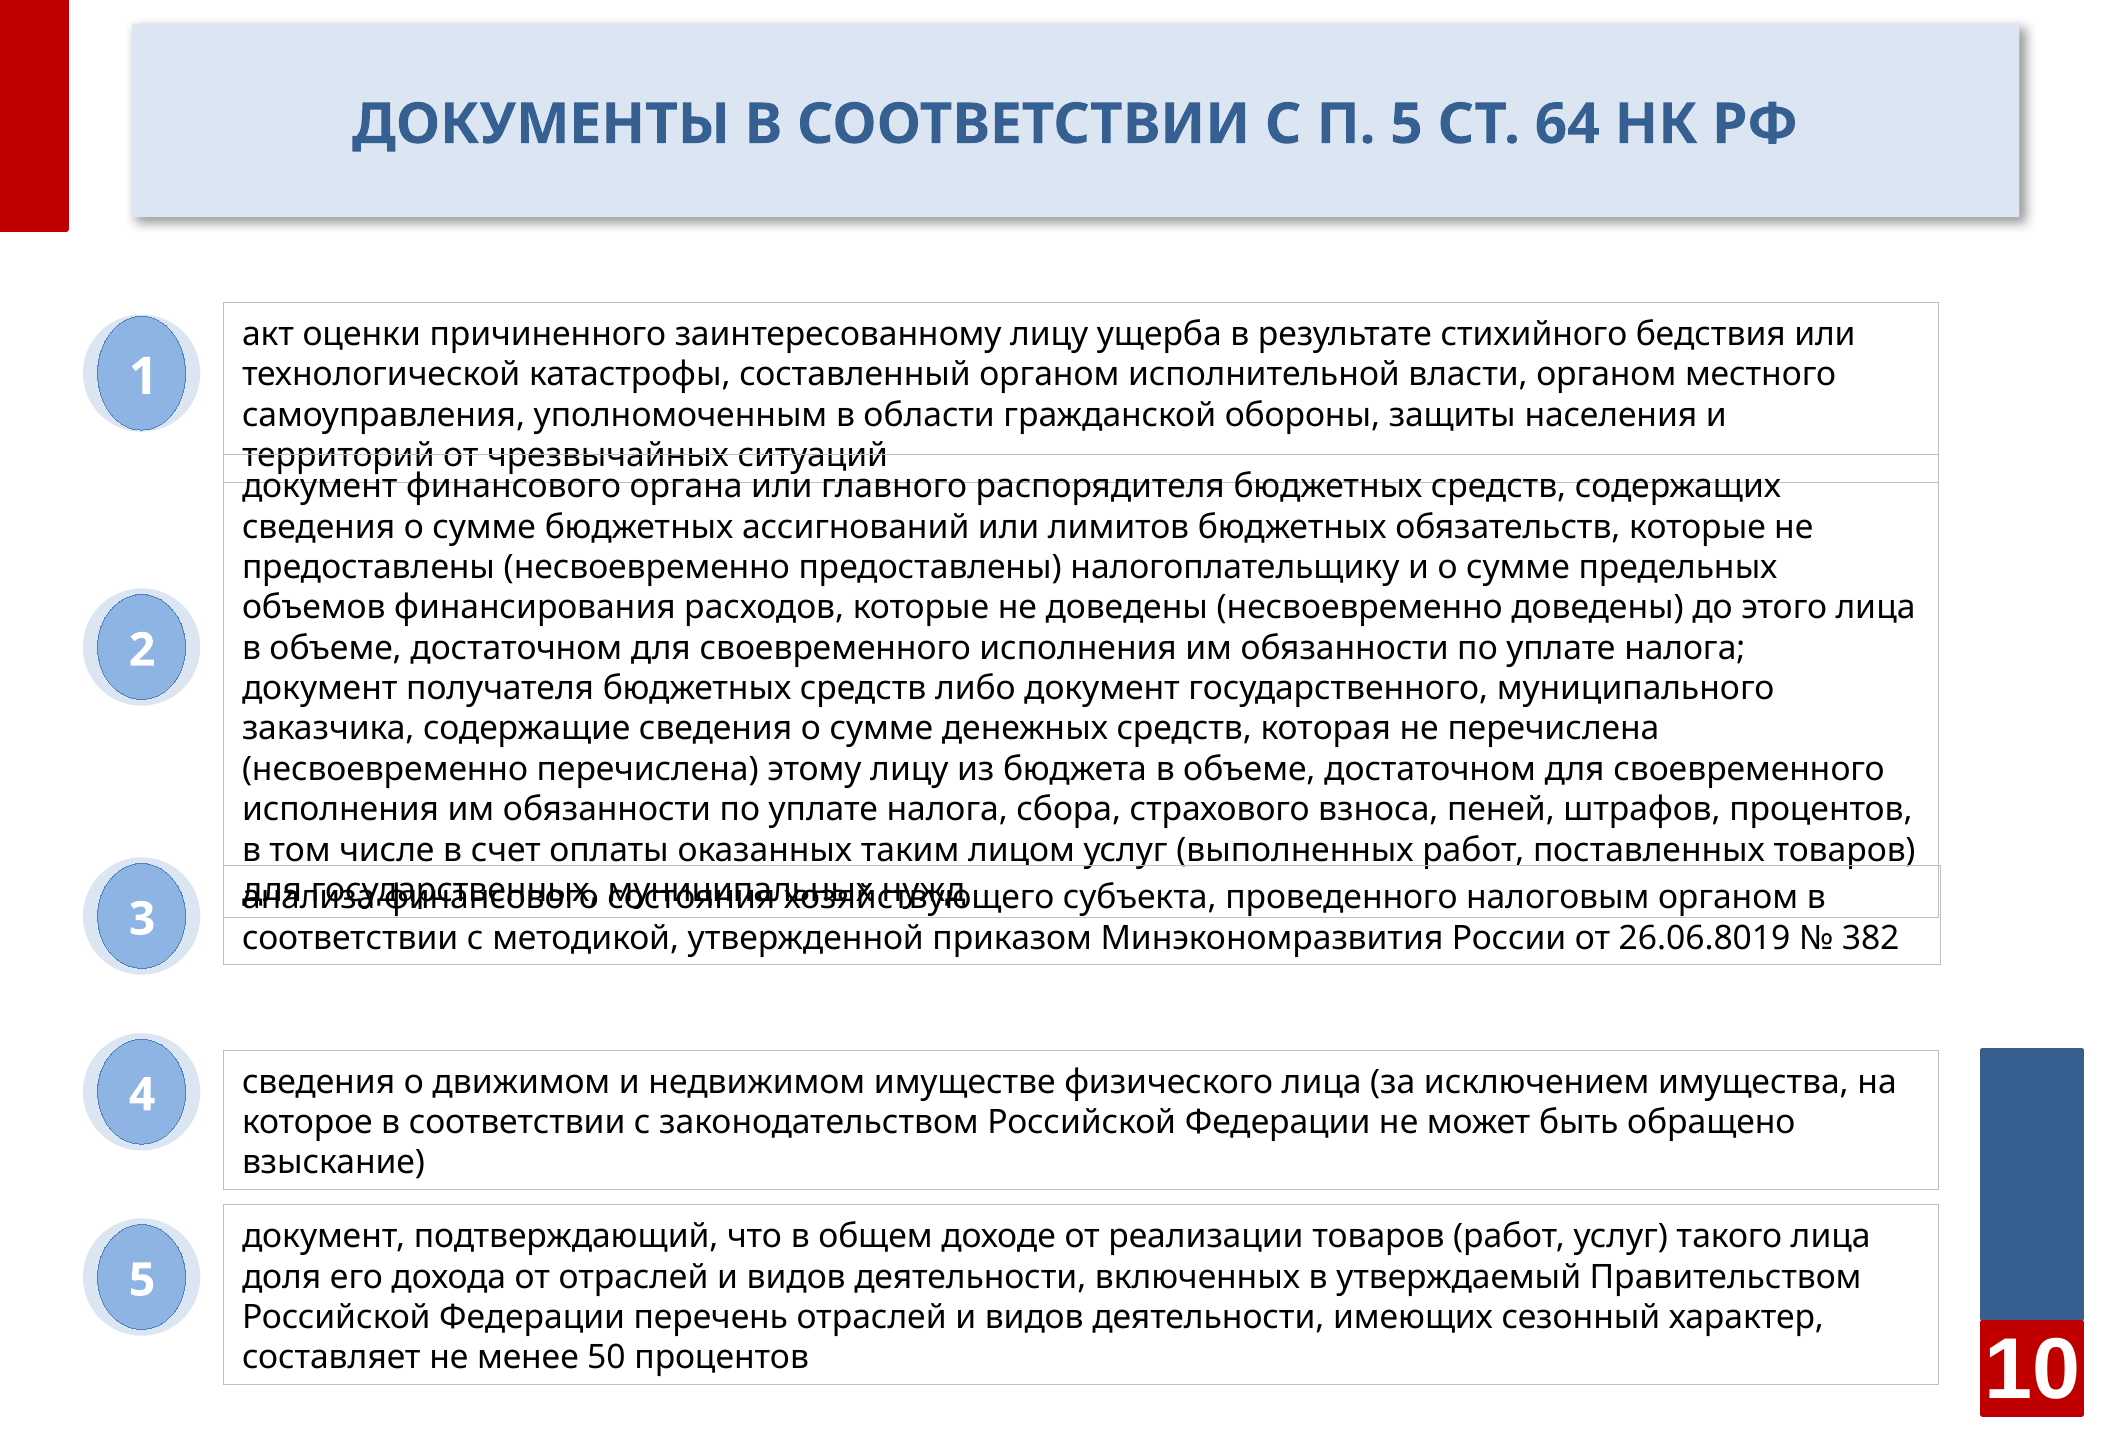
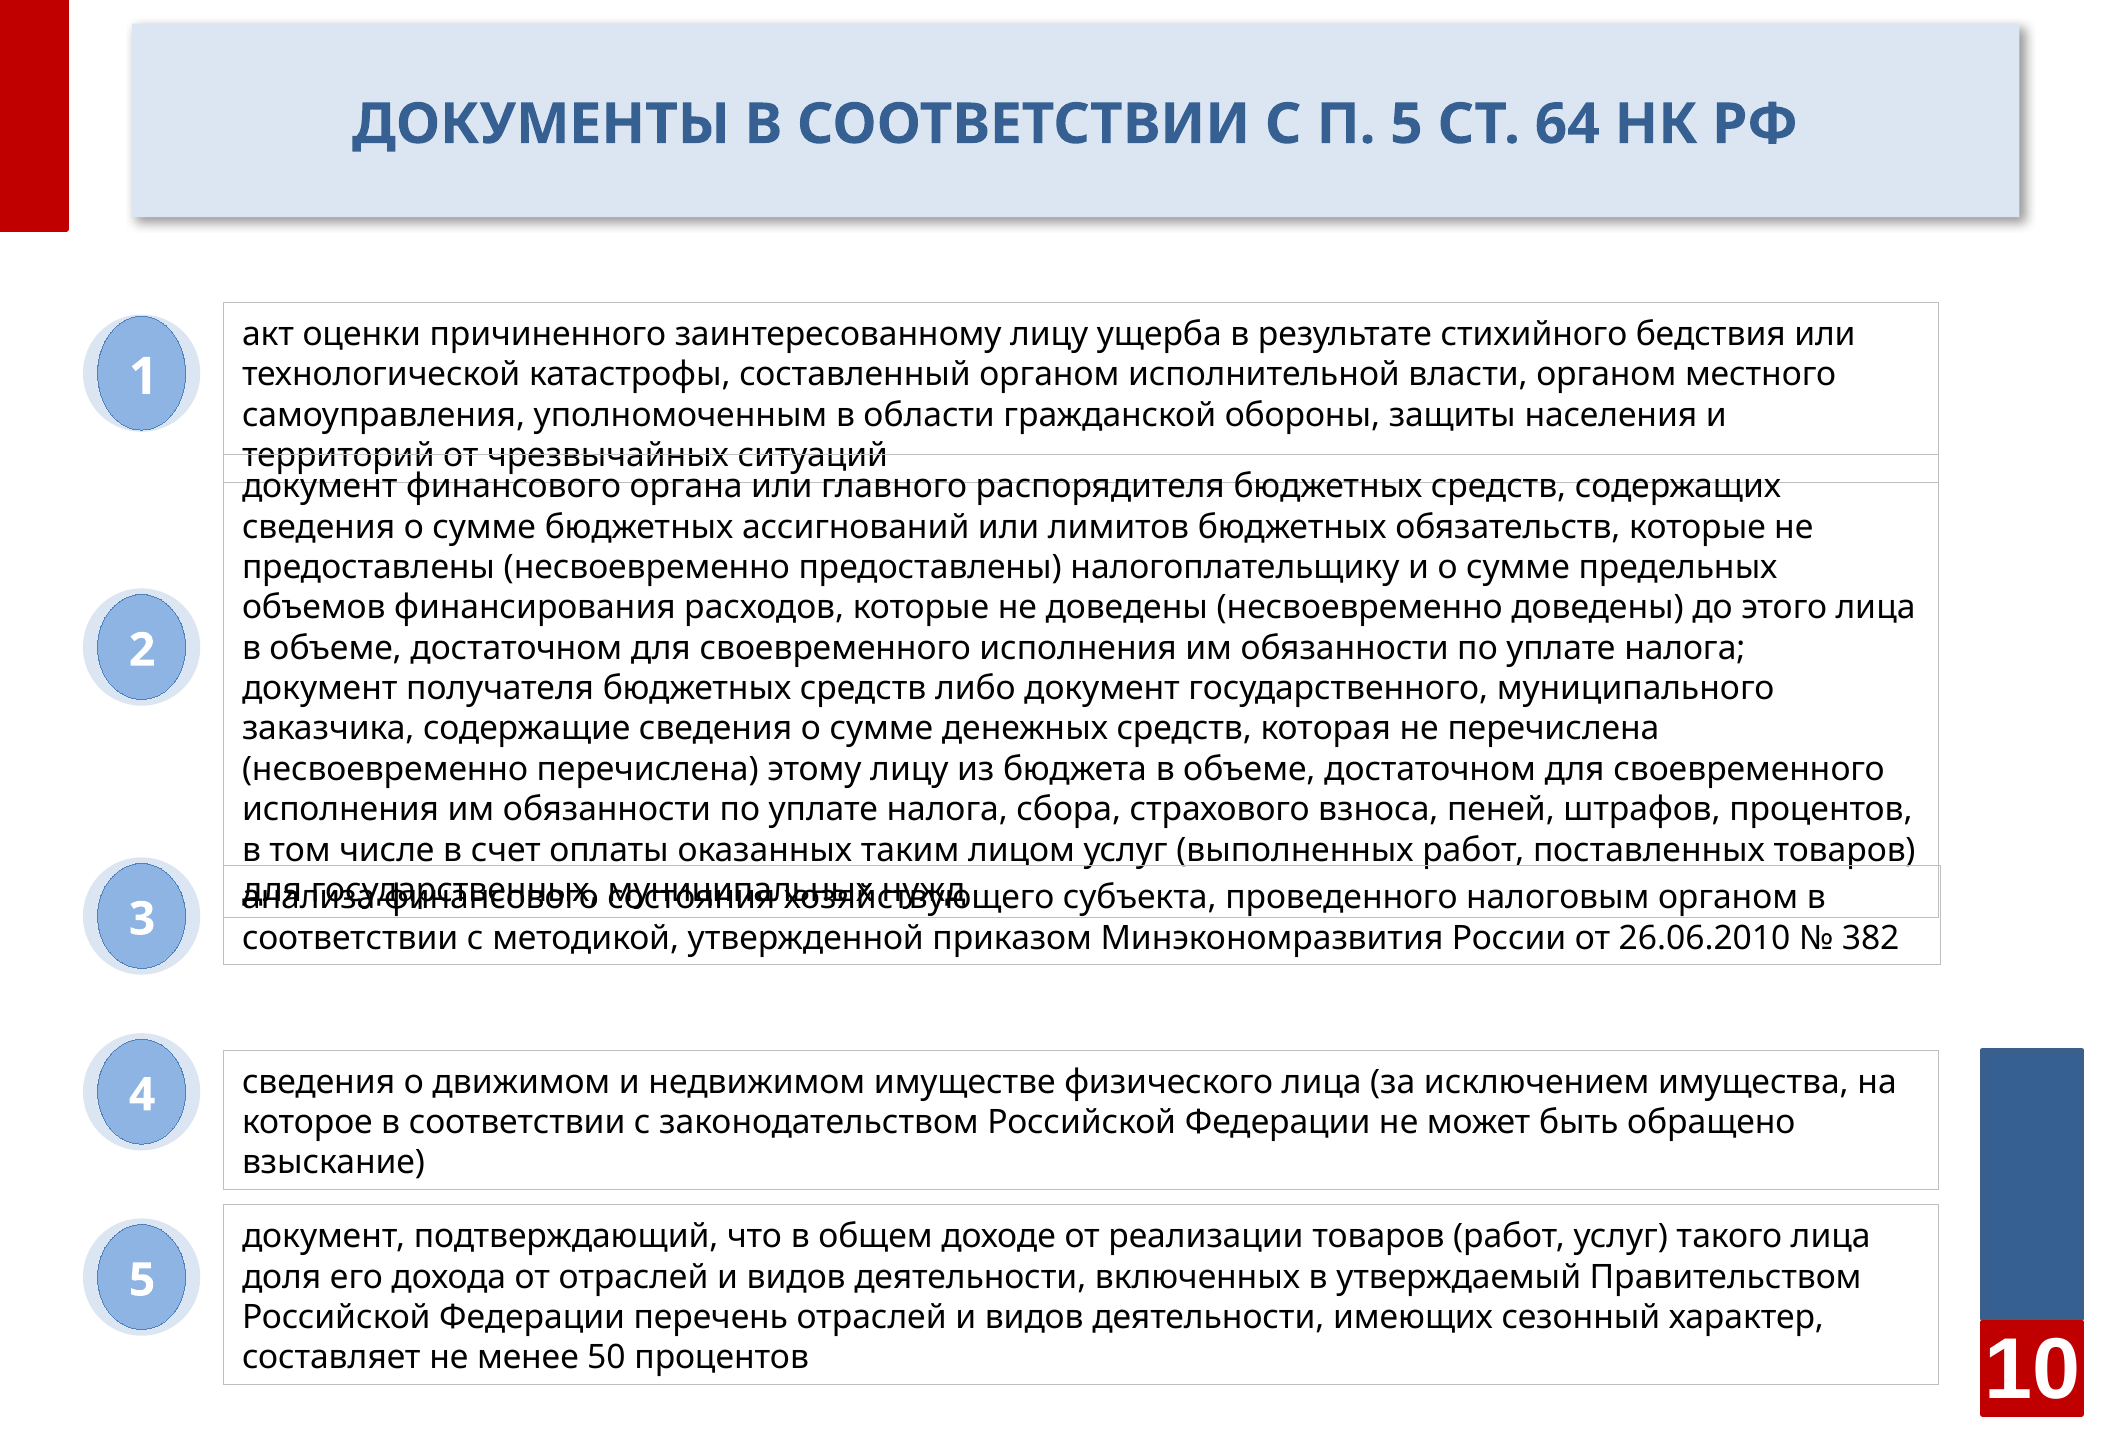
26.06.8019: 26.06.8019 -> 26.06.2010 (1705, 938)
